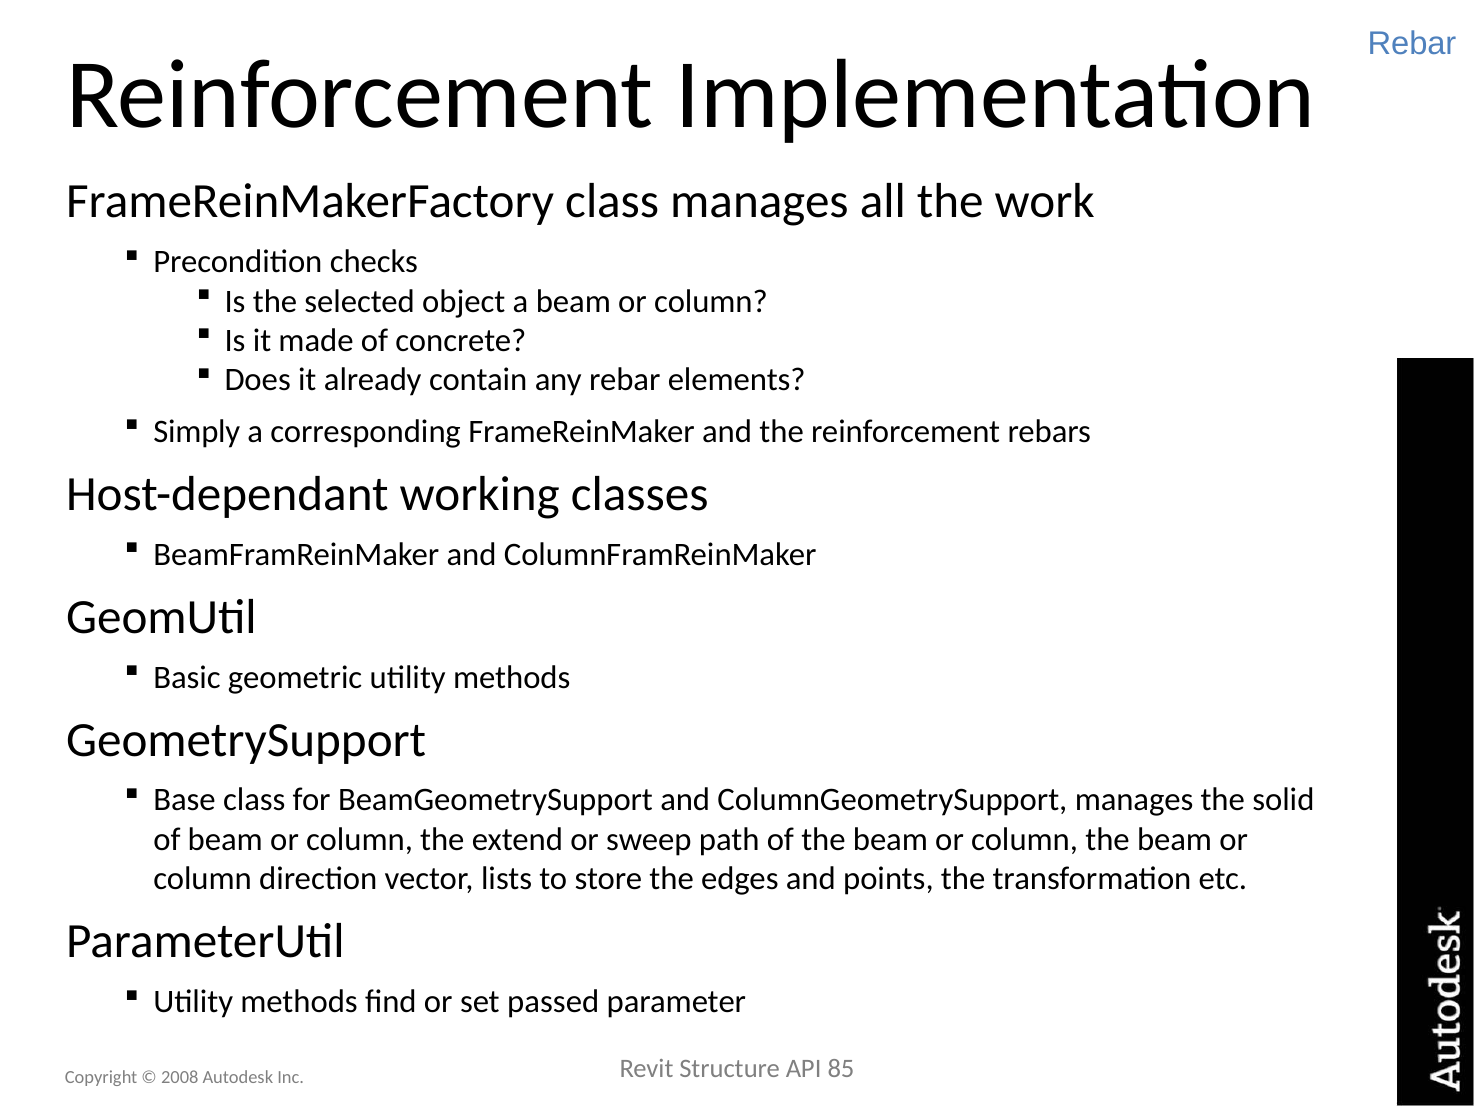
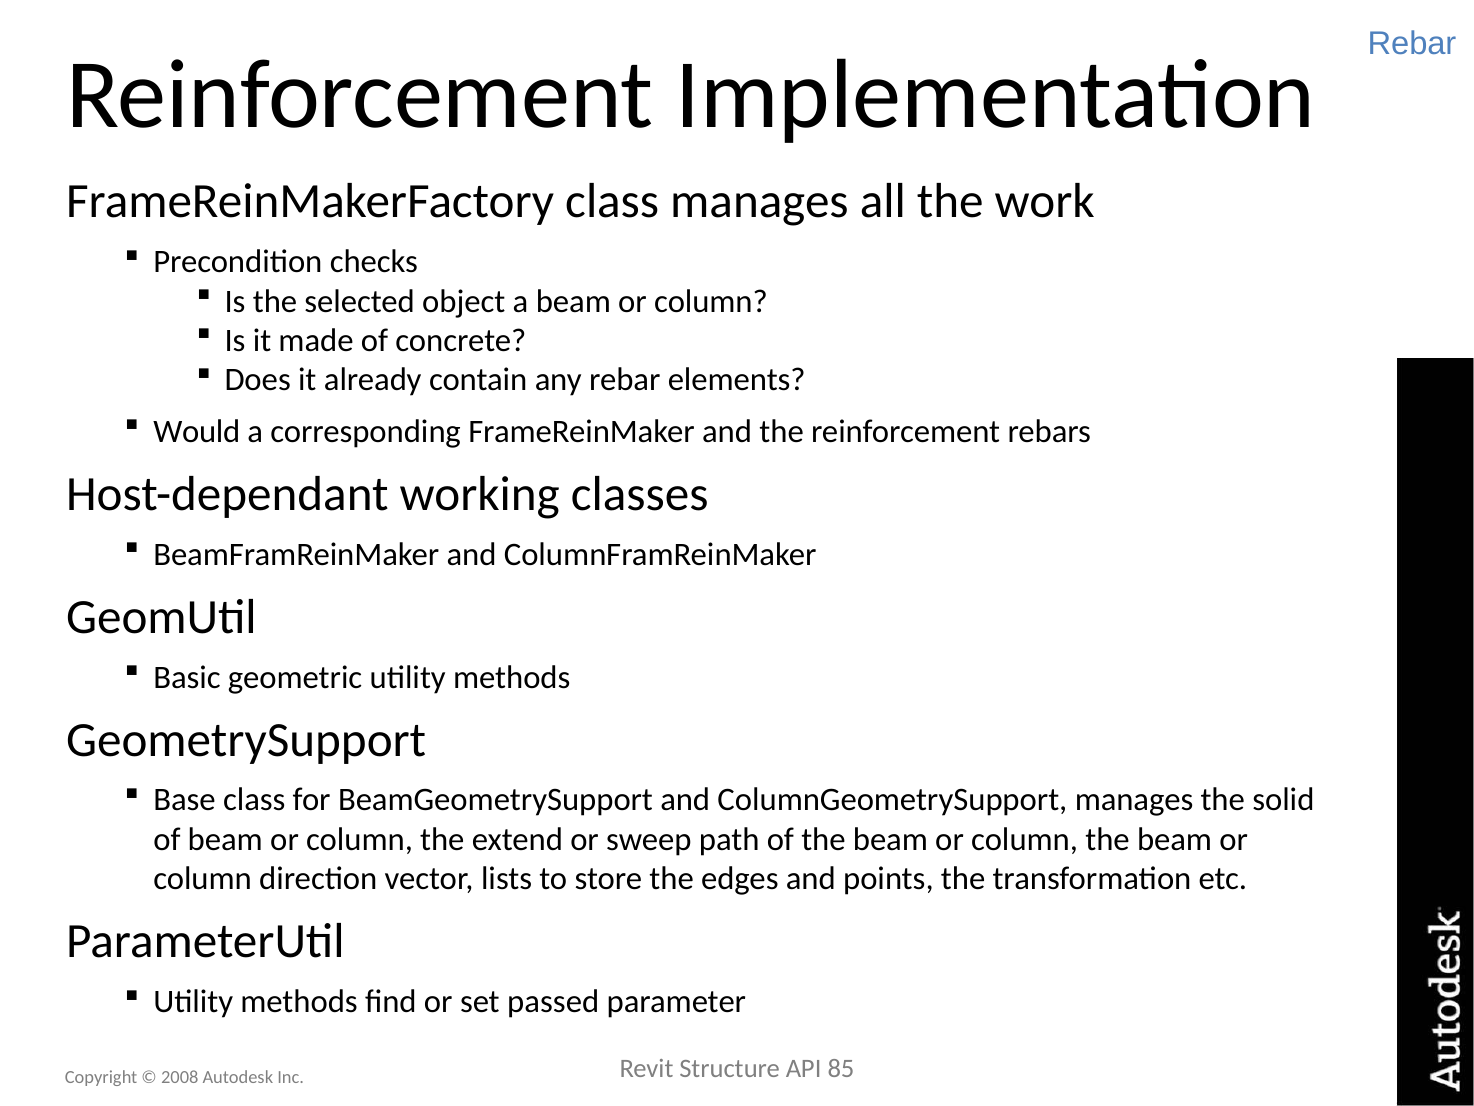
Simply: Simply -> Would (197, 431)
